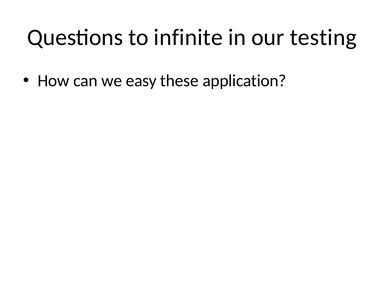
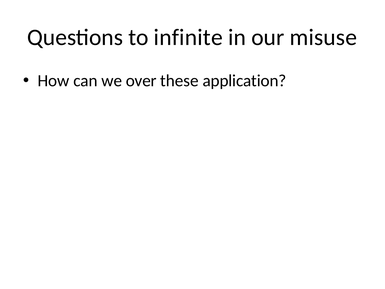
testing: testing -> misuse (323, 37)
easy: easy -> over (141, 81)
